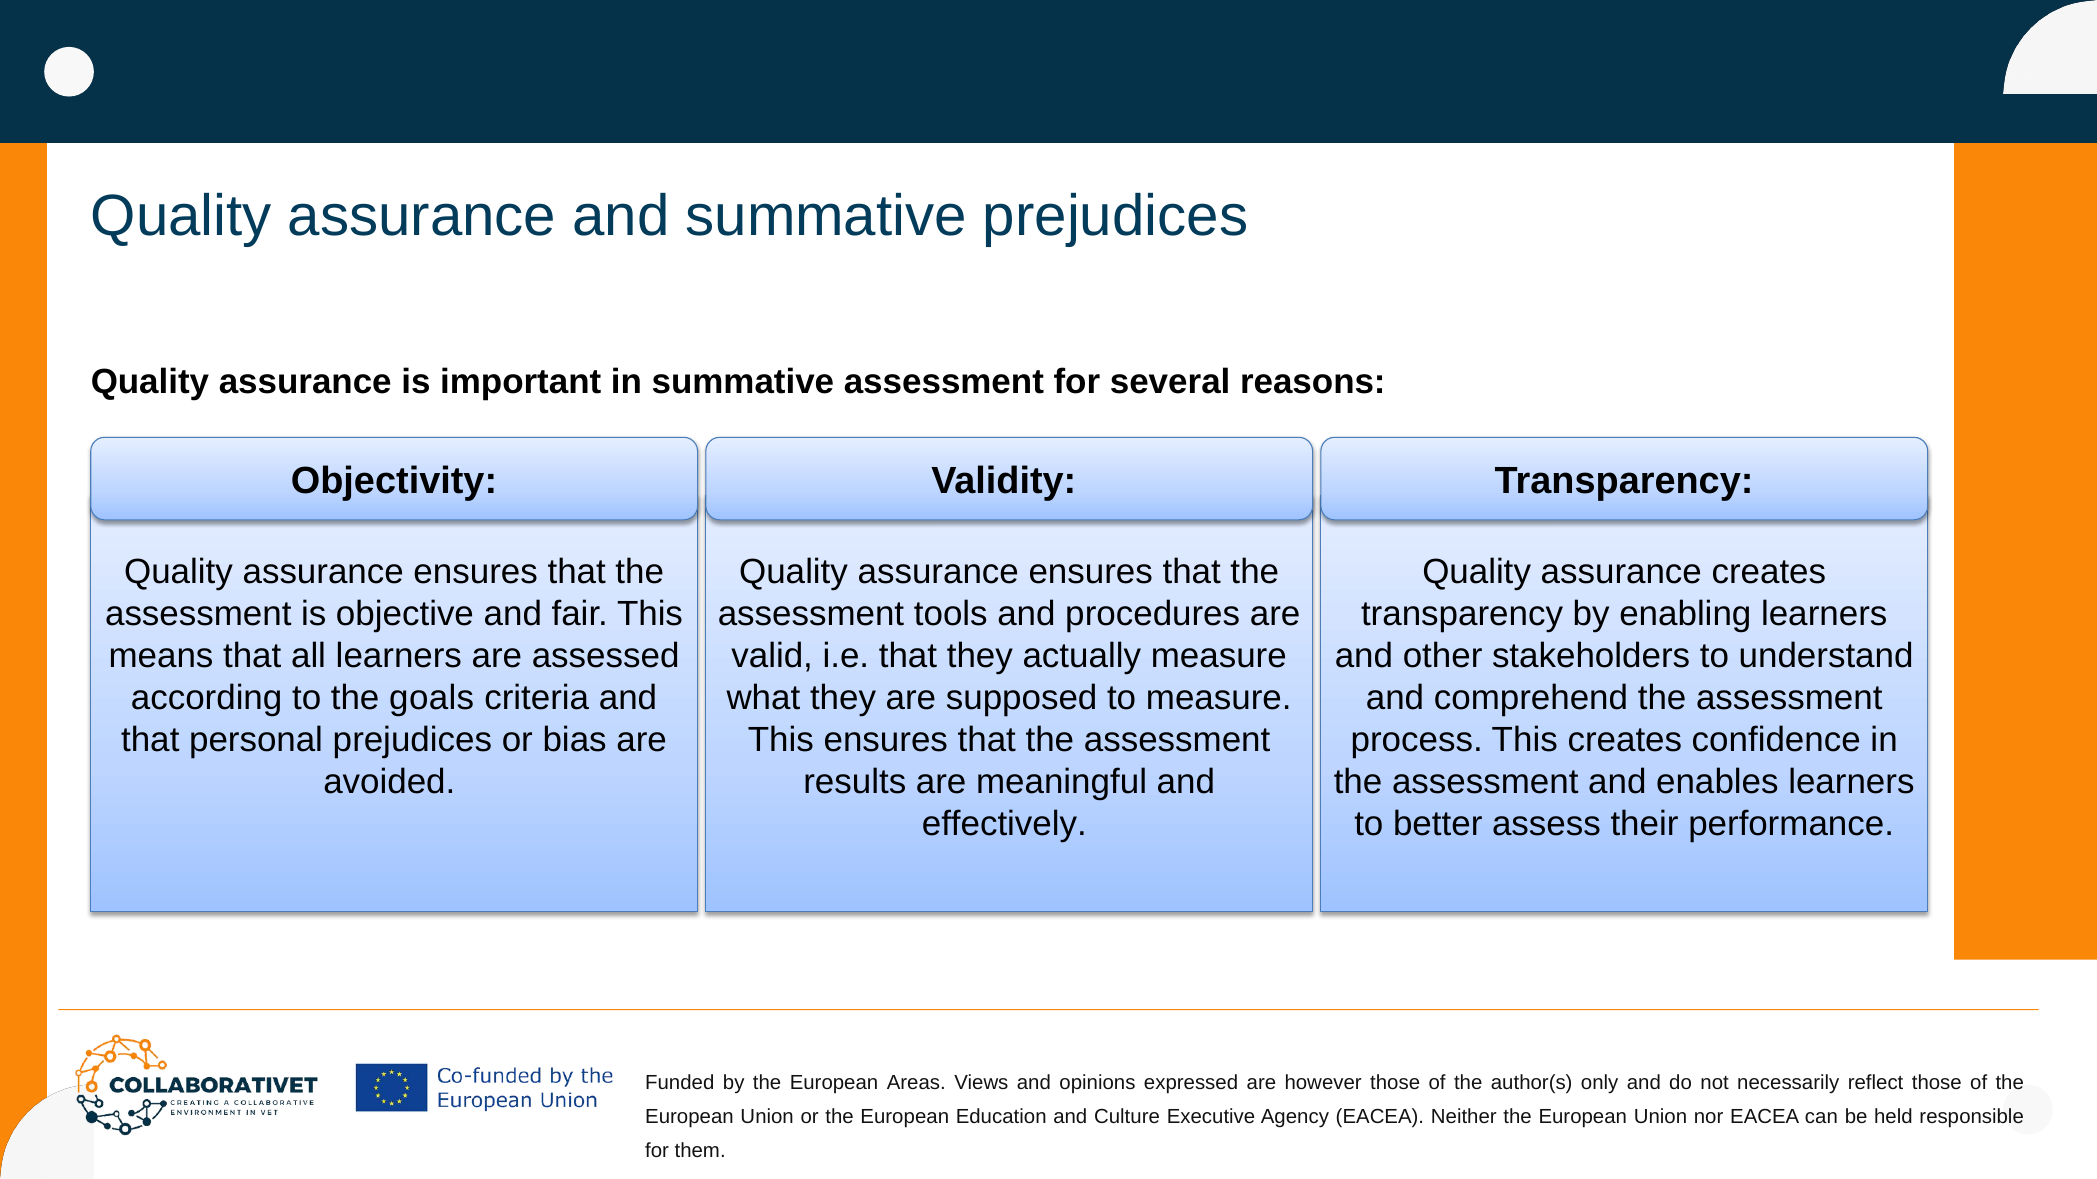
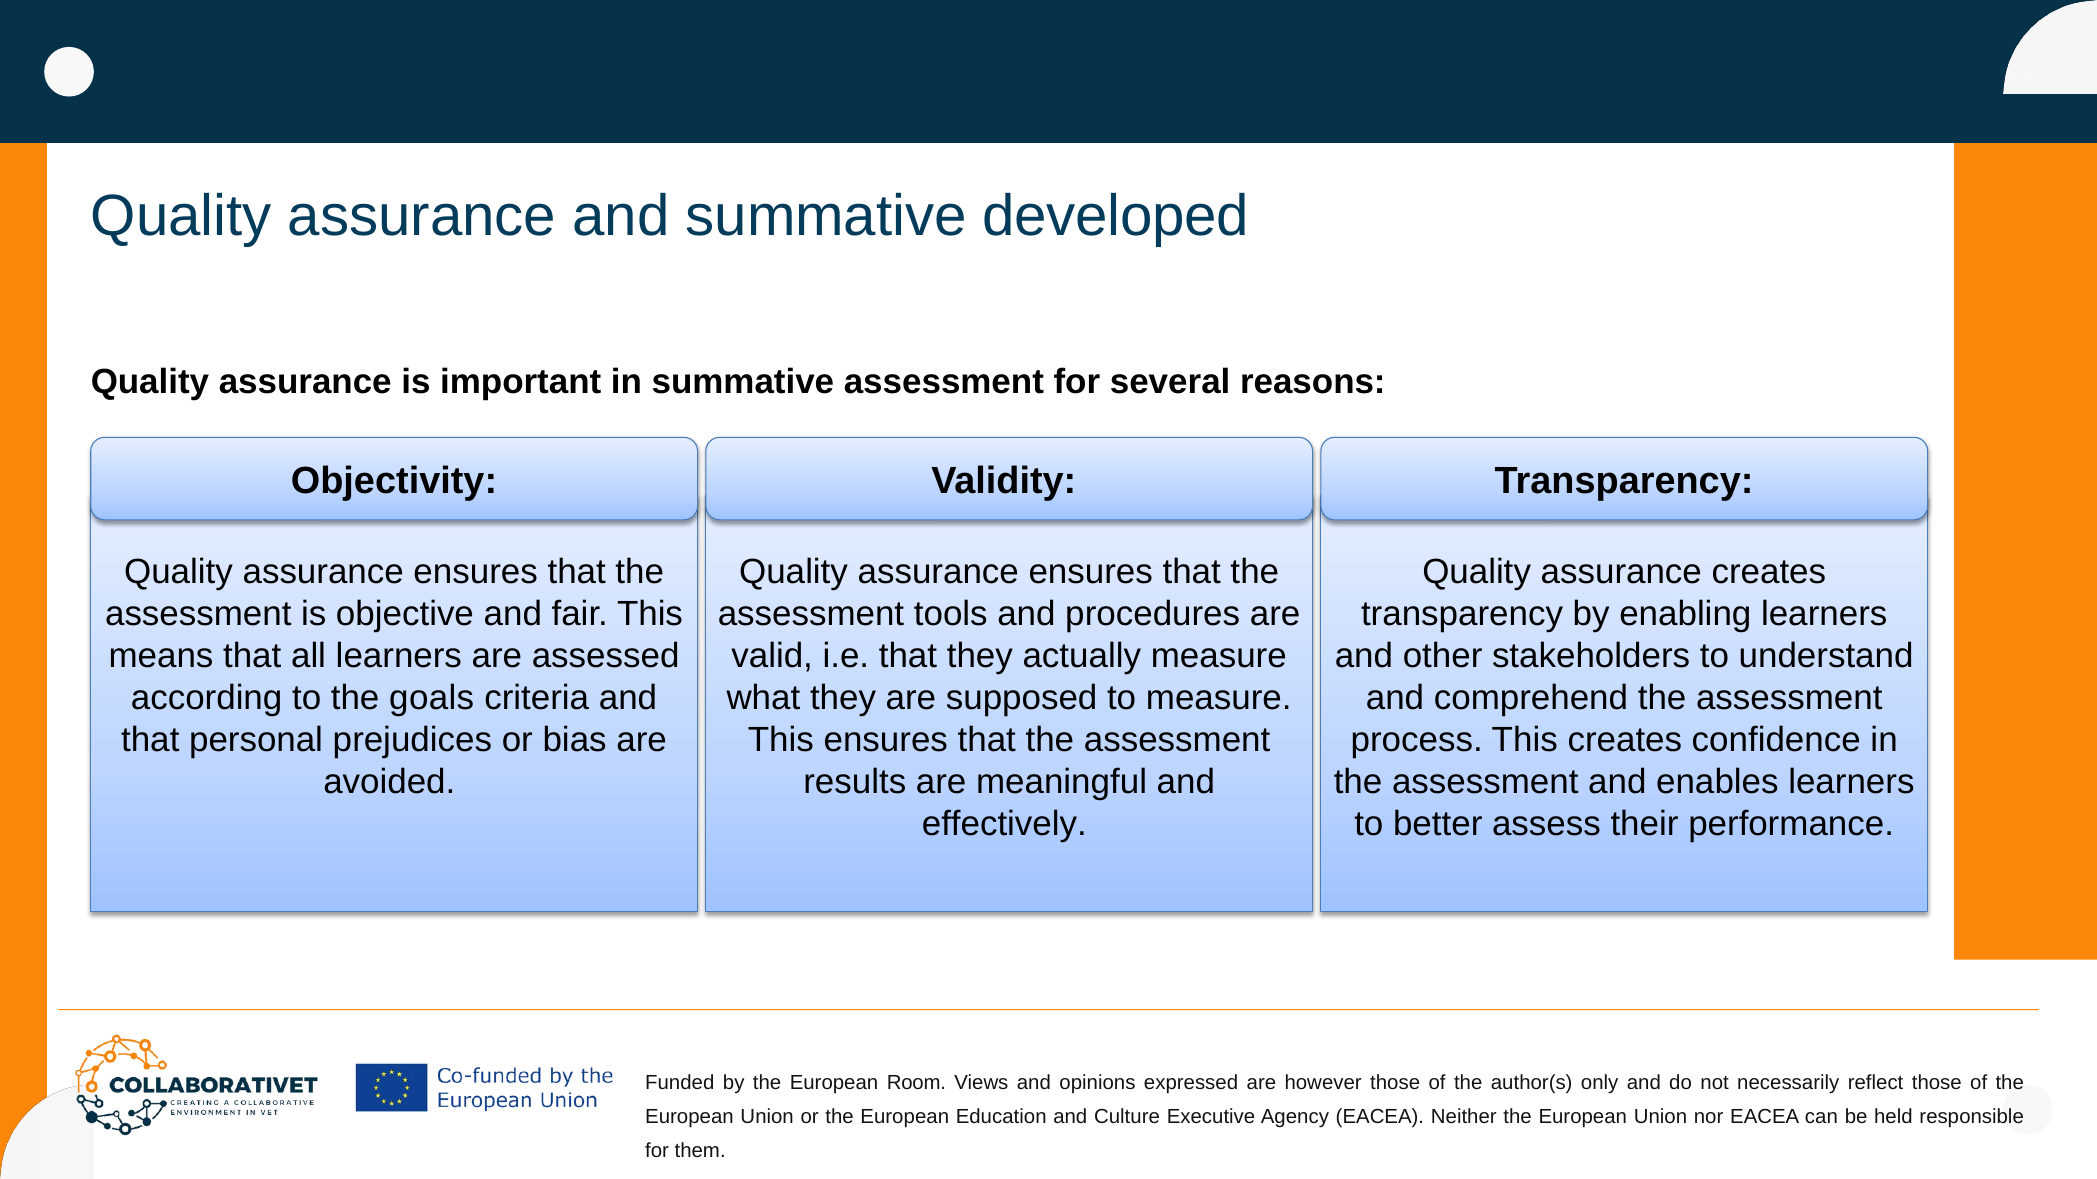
summative prejudices: prejudices -> developed (1116, 216)
Areas: Areas -> Room (916, 1083)
